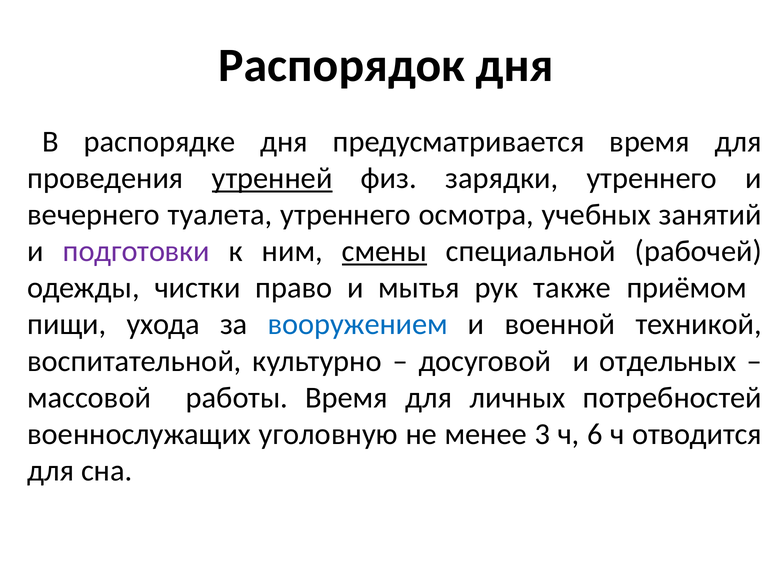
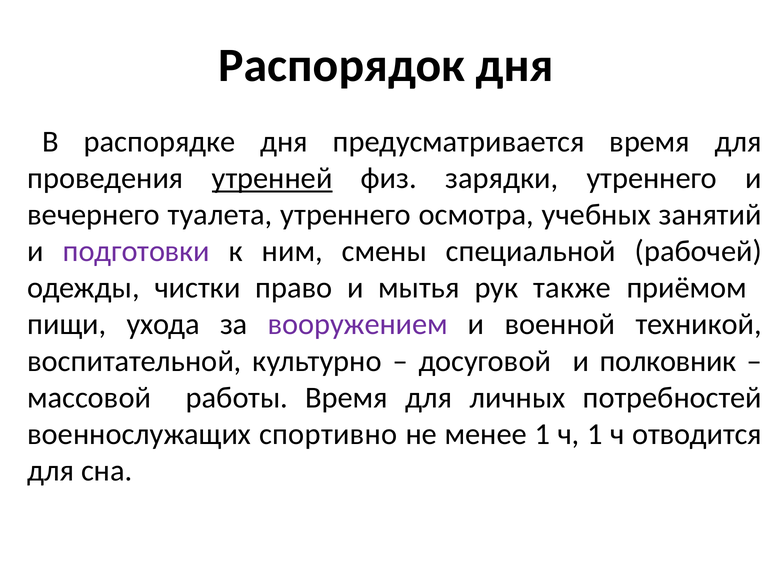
смены underline: present -> none (384, 251)
вооружением colour: blue -> purple (358, 325)
отдельных: отдельных -> полковник (668, 361)
уголовную: уголовную -> спортивно (328, 434)
менее 3: 3 -> 1 (542, 434)
ч 6: 6 -> 1 (595, 434)
